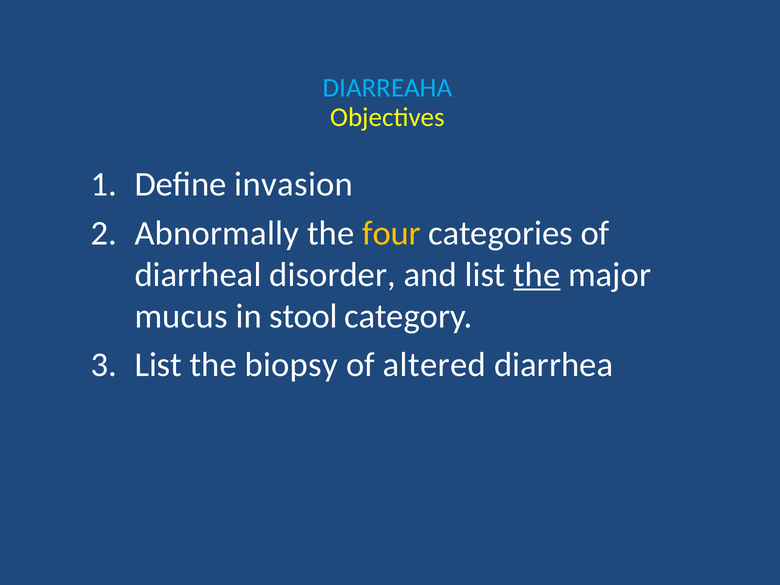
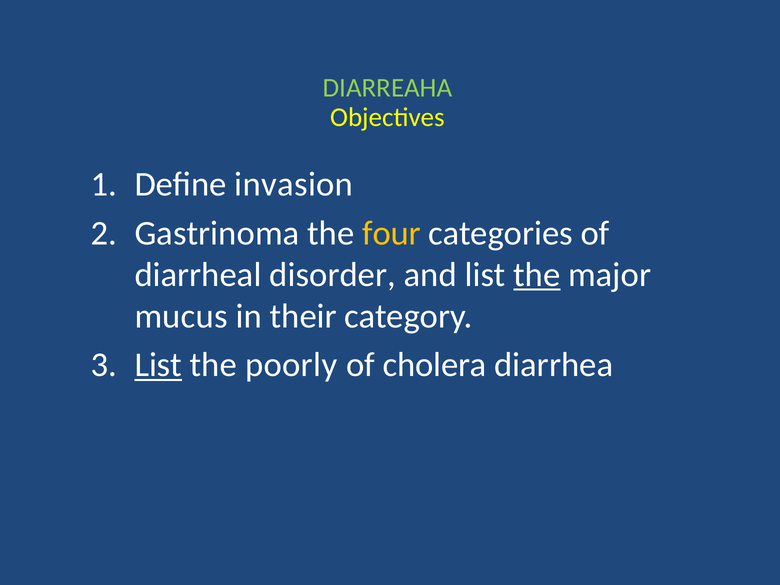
DIARREAHA colour: light blue -> light green (388, 88)
Abnormally: Abnormally -> Gastrinoma (217, 233)
stool: stool -> their (303, 316)
List underline: none -> present (158, 365)
biopsy: biopsy -> poorly (291, 365)
altered: altered -> cholera (435, 365)
